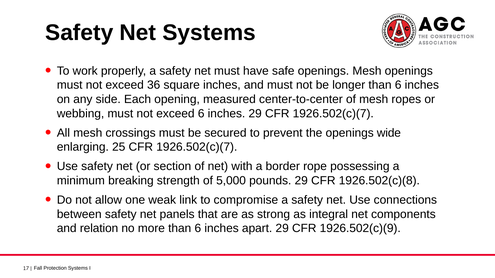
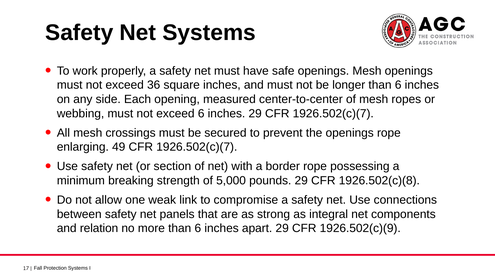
openings wide: wide -> rope (389, 133)
25: 25 -> 49 (119, 147)
